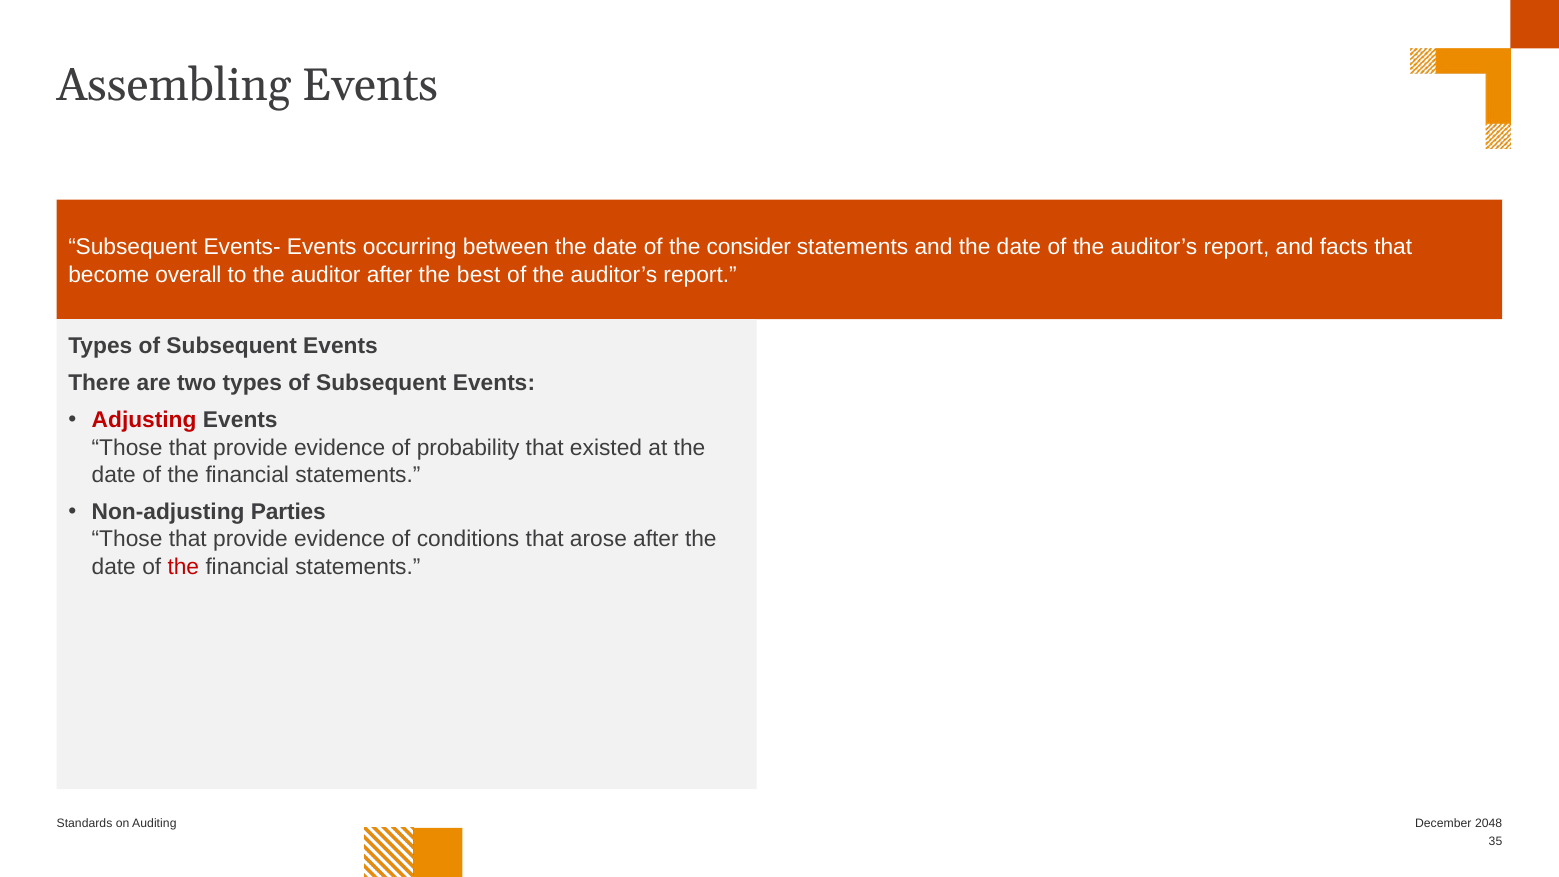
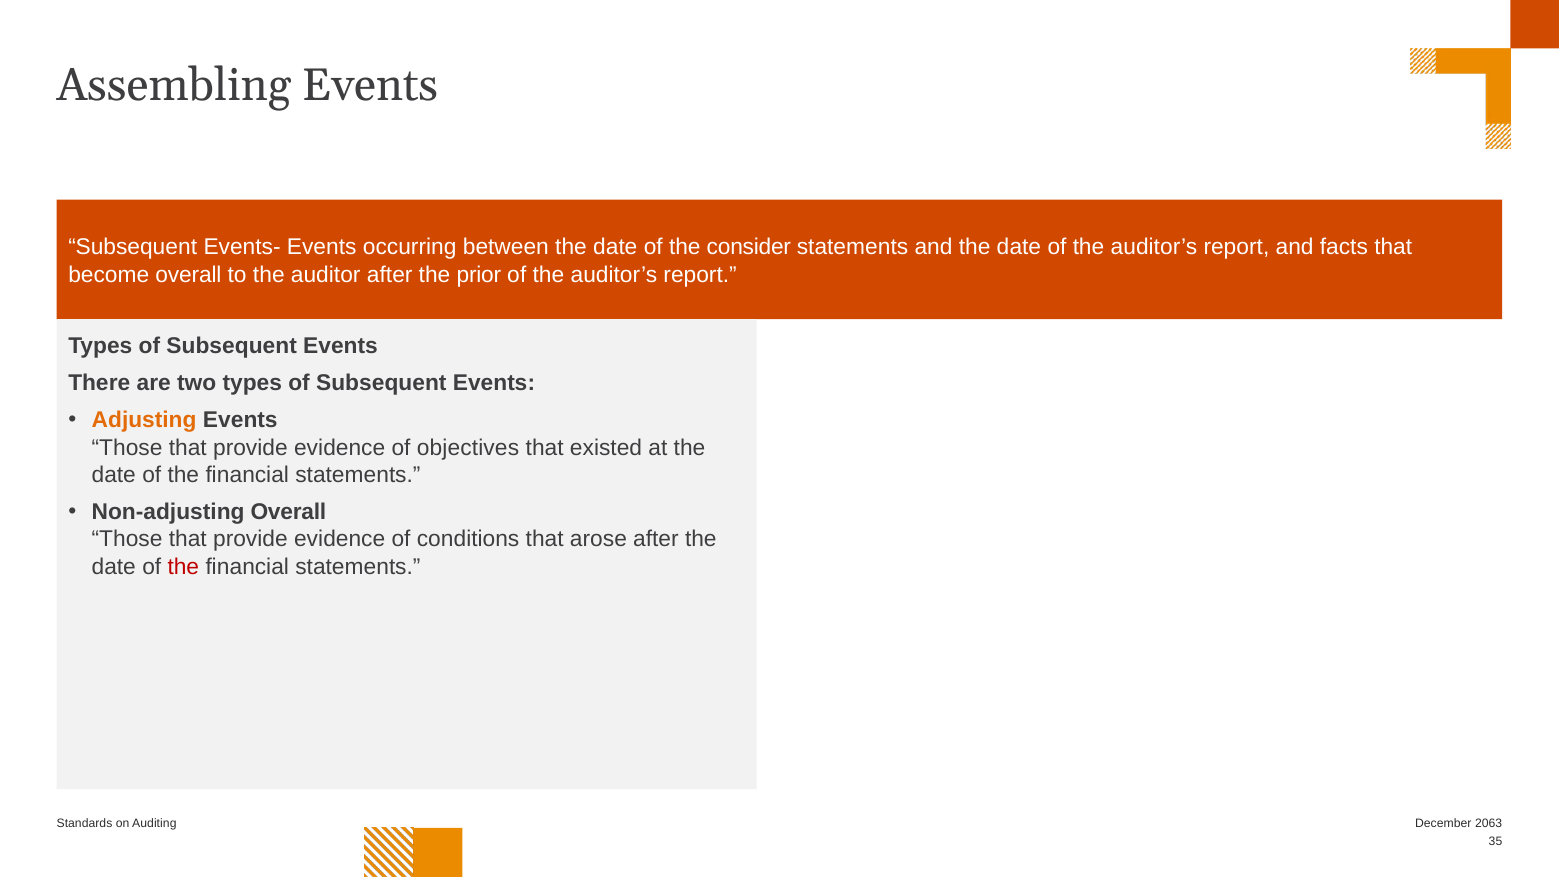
best: best -> prior (479, 275)
Adjusting colour: red -> orange (144, 420)
probability: probability -> objectives (468, 448)
Non-adjusting Parties: Parties -> Overall (288, 512)
2048: 2048 -> 2063 (1489, 824)
